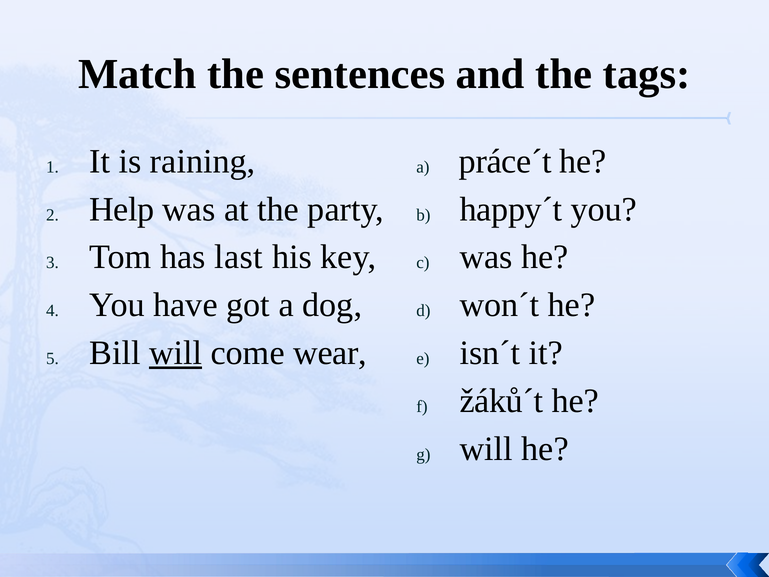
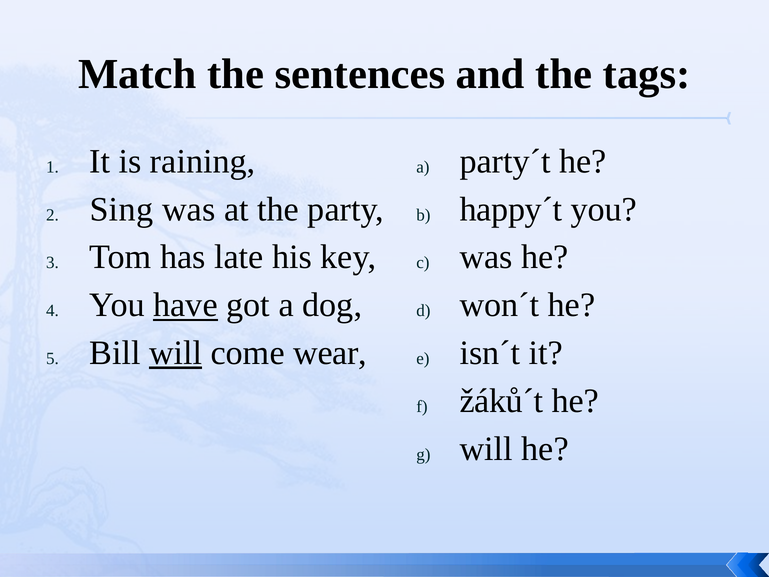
práce´t: práce´t -> party´t (505, 161)
Help: Help -> Sing (121, 209)
last: last -> late (239, 257)
have underline: none -> present (185, 305)
